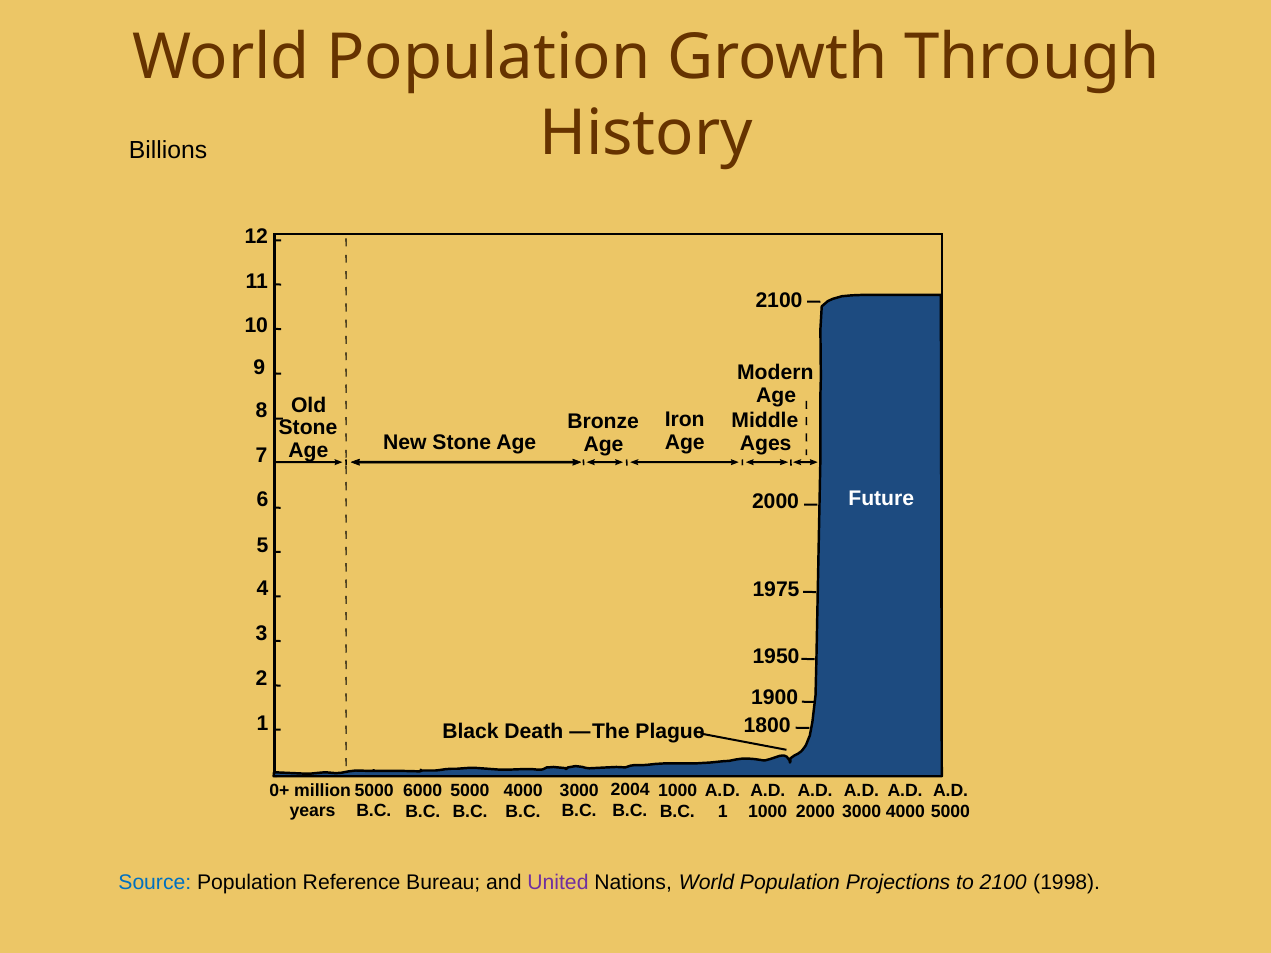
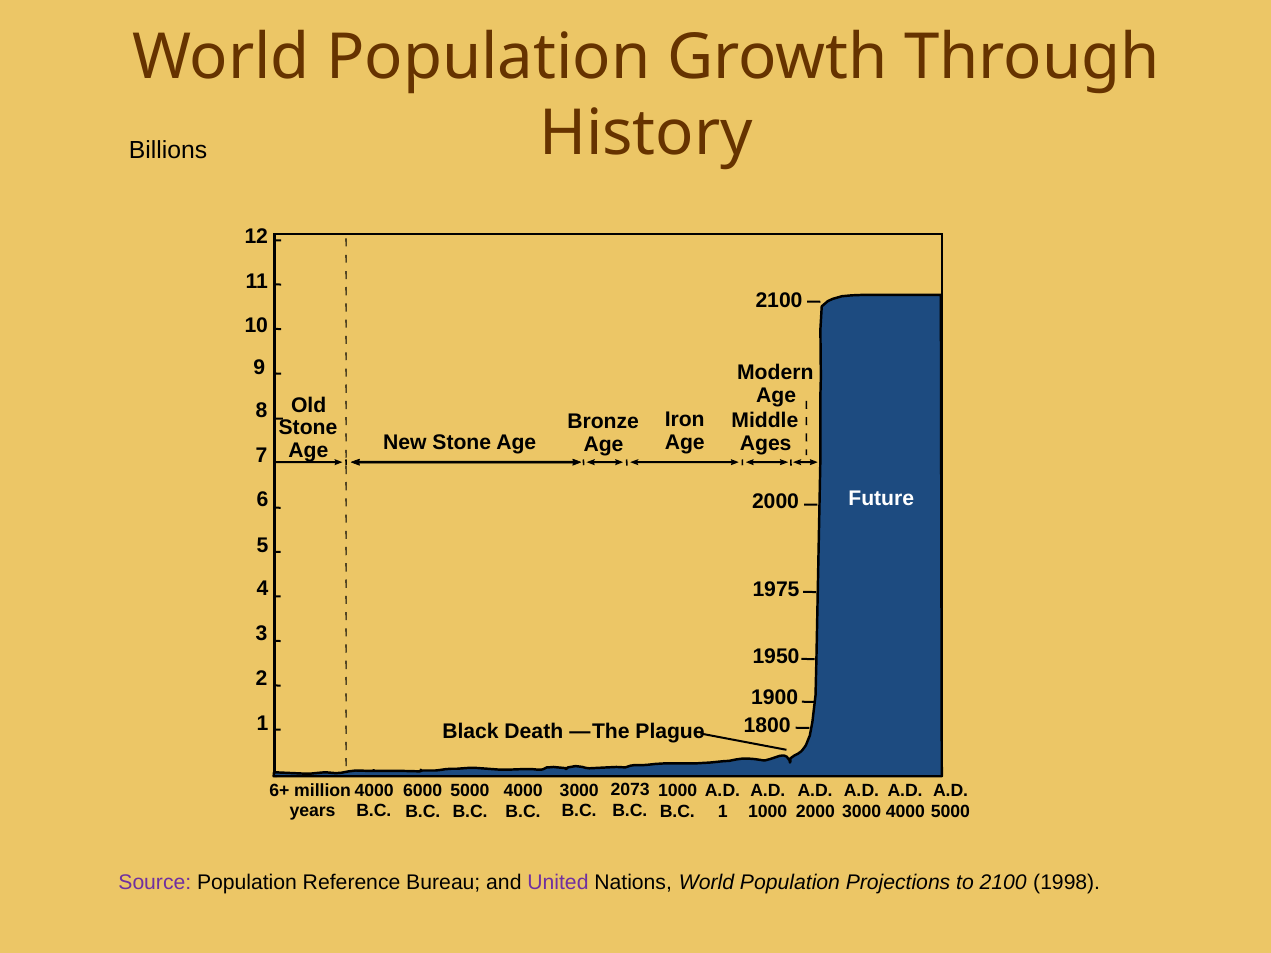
2004: 2004 -> 2073 (630, 790)
0+: 0+ -> 6+ (279, 791)
5000: 5000 -> 4000 (374, 791)
Source colour: blue -> purple (155, 883)
